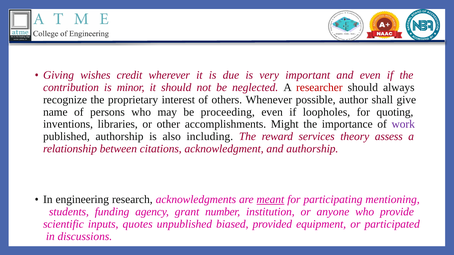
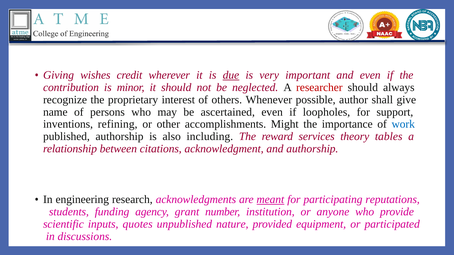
due underline: none -> present (231, 75)
proceeding: proceeding -> ascertained (228, 112)
quoting: quoting -> support (395, 112)
libraries: libraries -> refining (118, 124)
work colour: purple -> blue (403, 124)
assess: assess -> tables (389, 137)
mentioning: mentioning -> reputations (393, 200)
biased: biased -> nature (232, 224)
